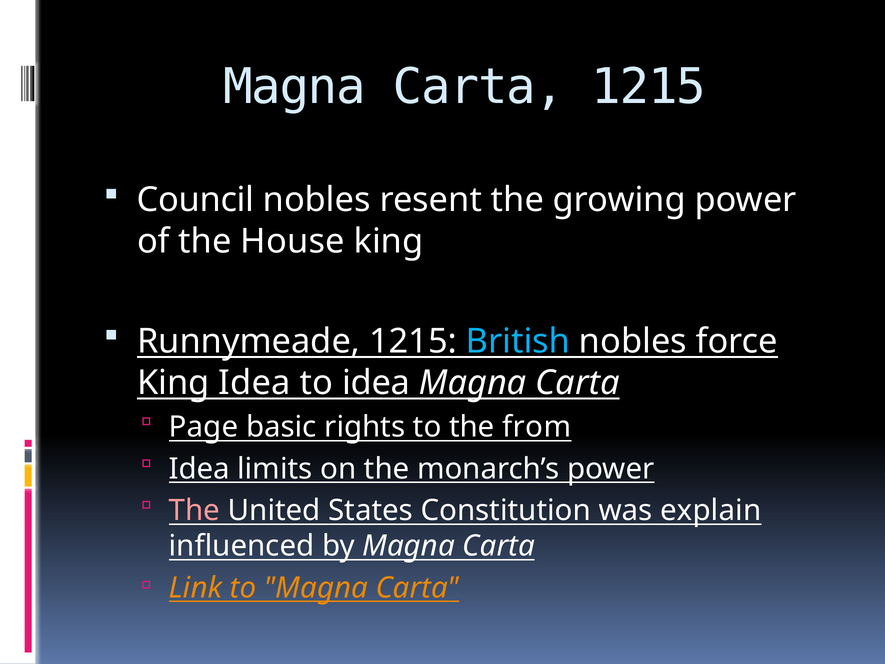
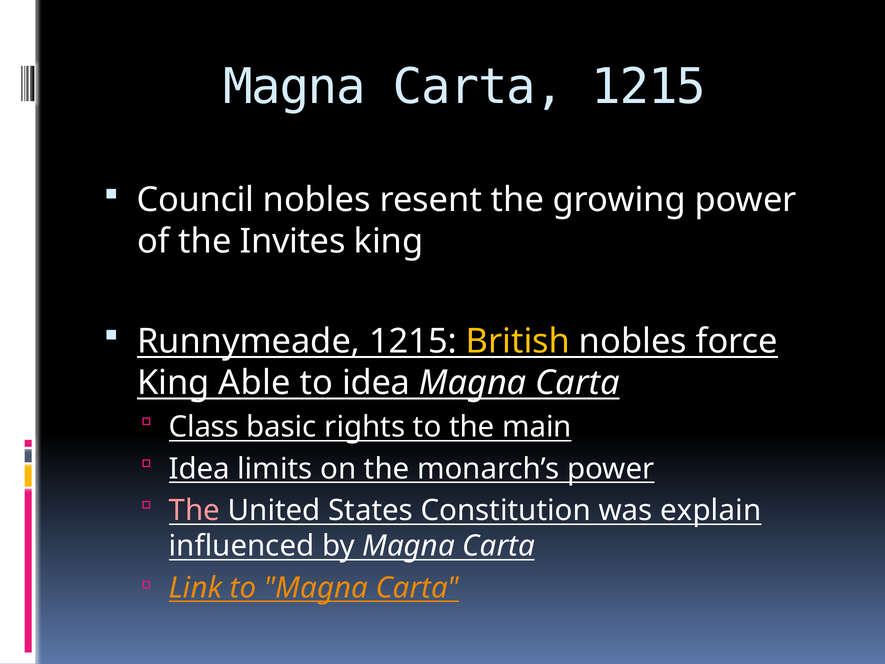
House: House -> Invites (293, 241)
British colour: light blue -> yellow (518, 341)
King Idea: Idea -> Able (255, 383)
Page: Page -> Class (204, 427)
from: from -> main (537, 427)
